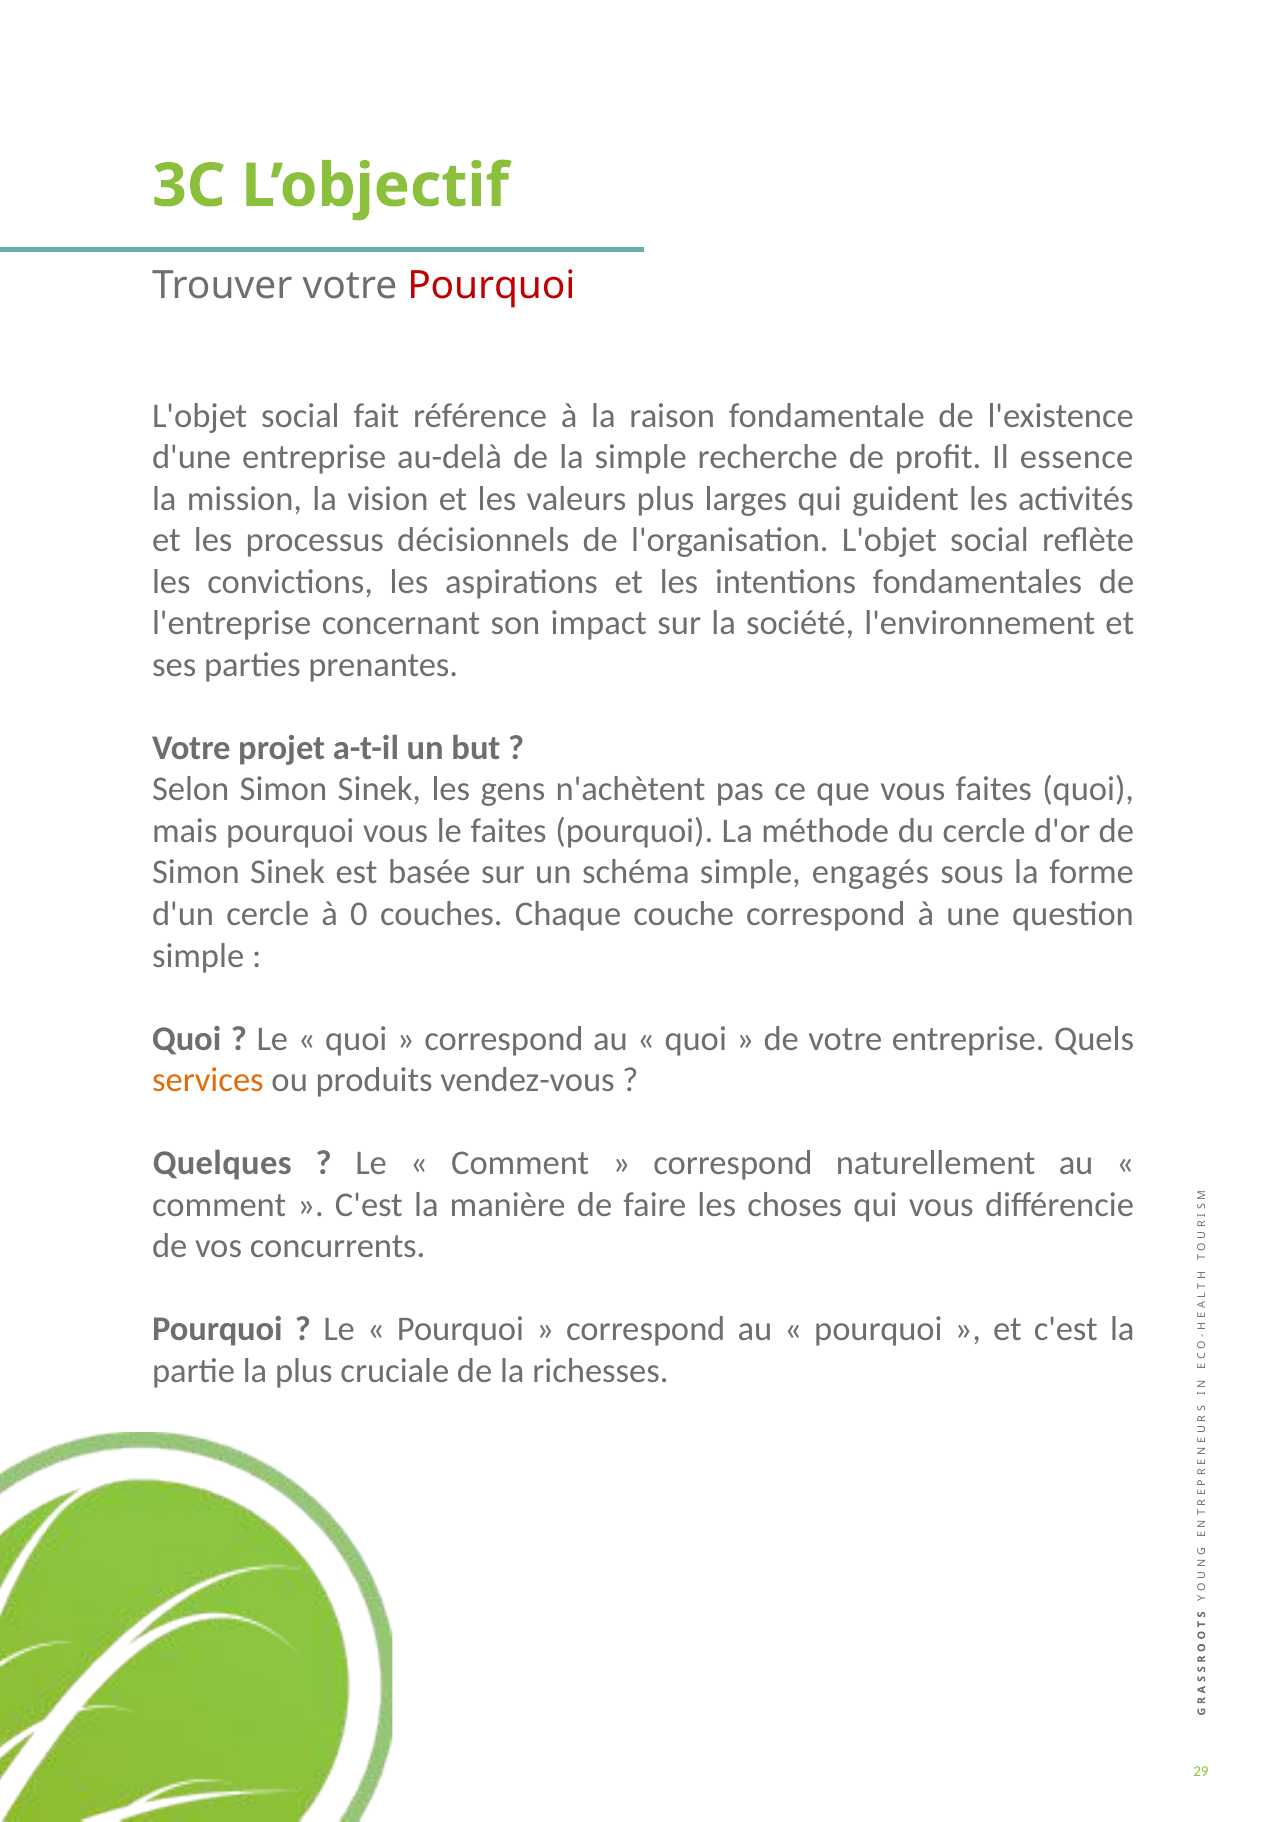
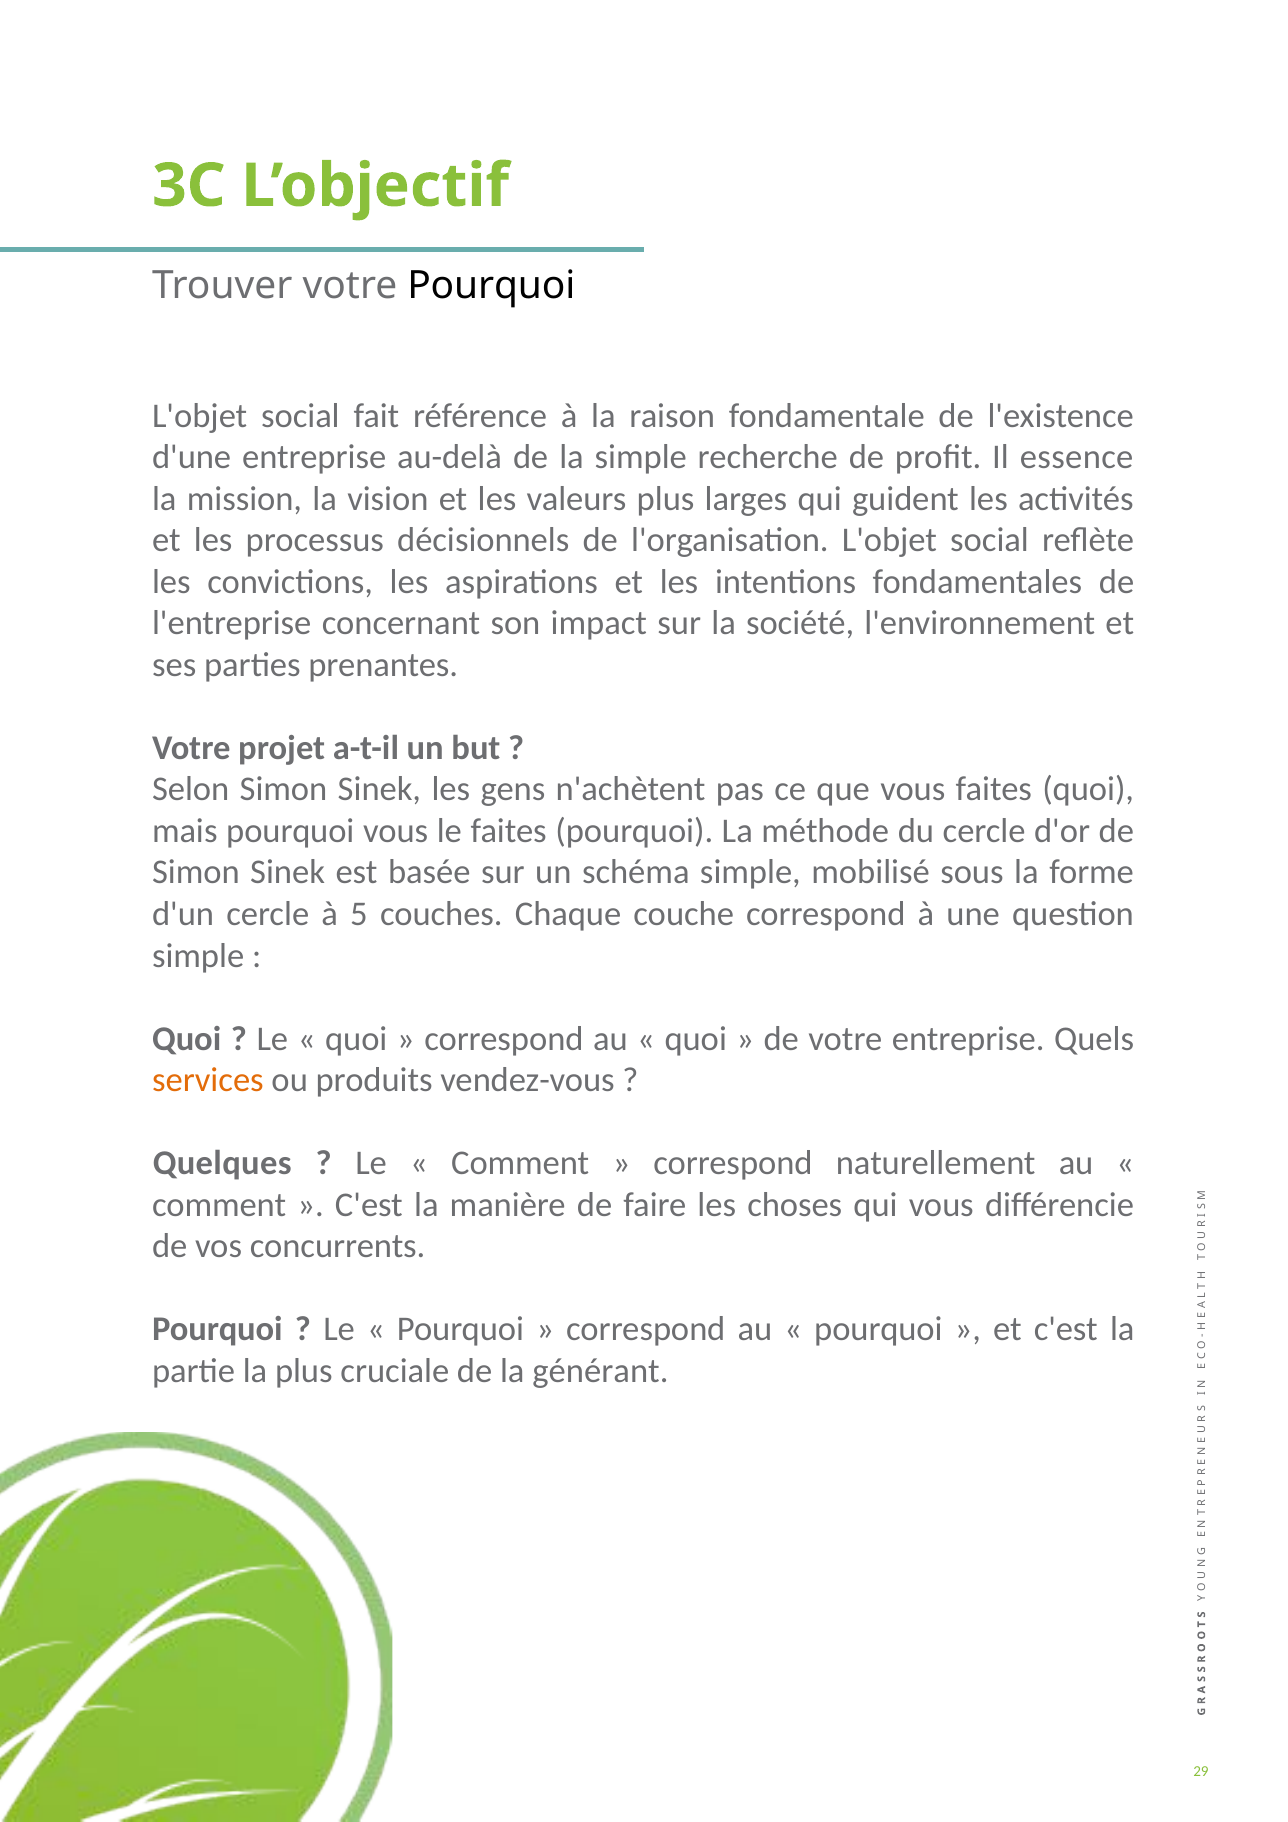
Pourquoi colour: red -> black (491, 285)
engagés: engagés -> mobilisé (871, 872)
0: 0 -> 5 (359, 914)
richesses: richesses -> générant (600, 1371)
